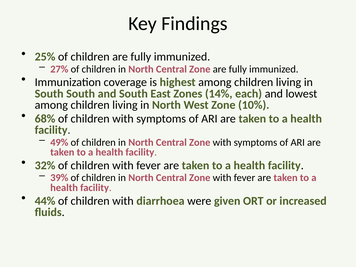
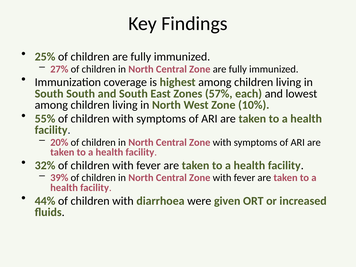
14%: 14% -> 57% (219, 94)
68%: 68% -> 55% (45, 119)
49%: 49% -> 20% (59, 142)
